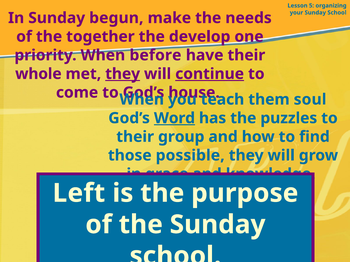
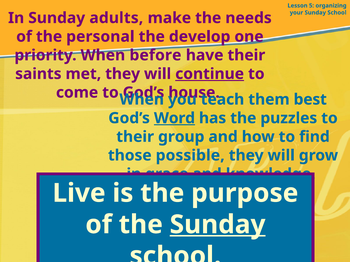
begun: begun -> adults (116, 18)
together: together -> personal (100, 37)
whole: whole -> saints (38, 74)
they underline: present -> none (123, 74)
soul: soul -> best (310, 100)
Left: Left -> Live (79, 193)
Sunday underline: none -> present (218, 225)
